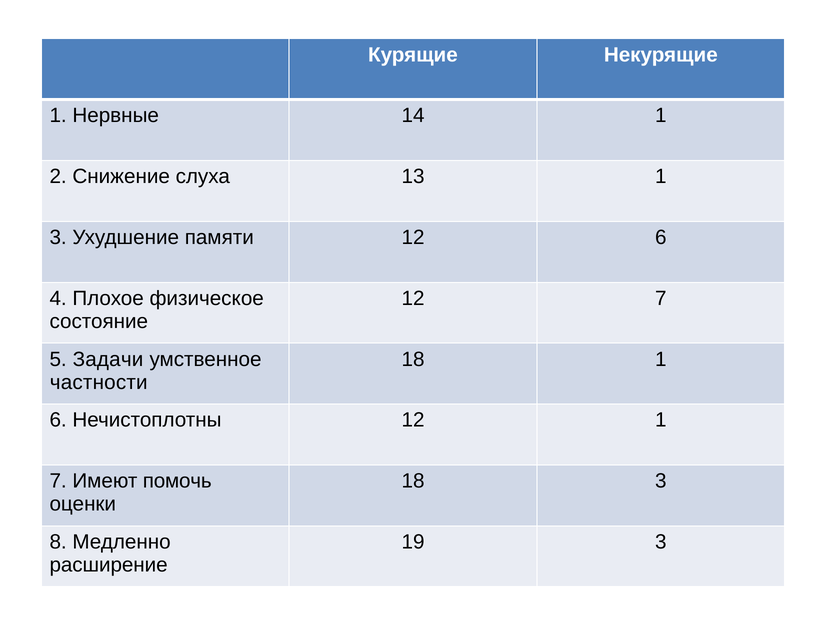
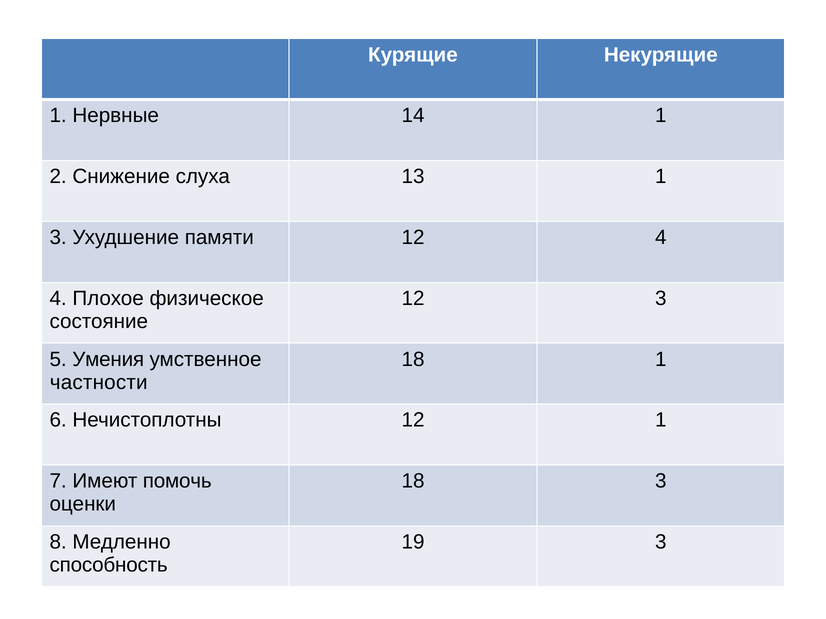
12 6: 6 -> 4 (661, 238)
12 7: 7 -> 3 (661, 299)
Задачи: Задачи -> Умения (108, 359)
расширение: расширение -> способность (109, 565)
